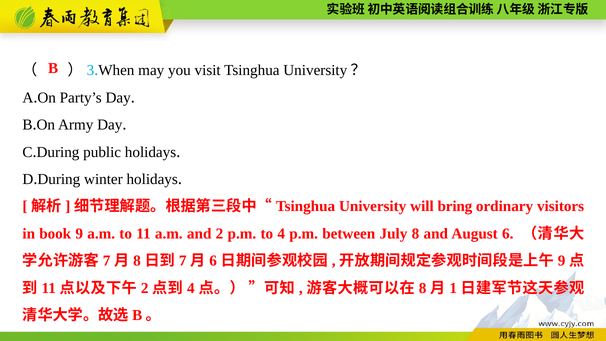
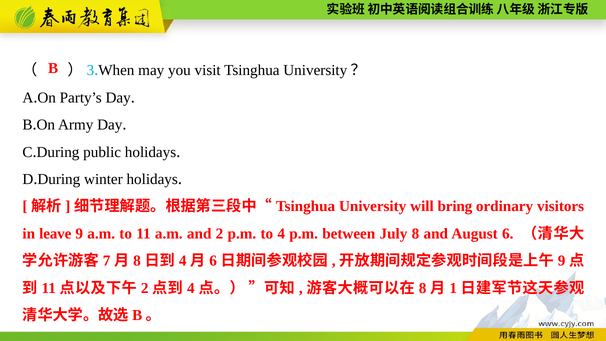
book: book -> leave (55, 233)
7: 7 -> 4 (183, 261)
